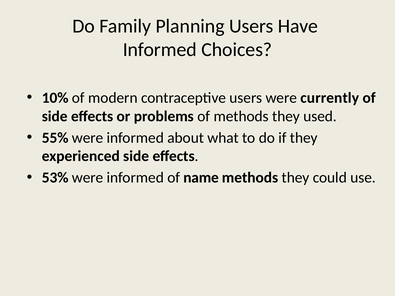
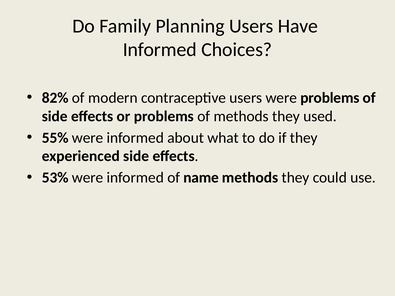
10%: 10% -> 82% (55, 98)
were currently: currently -> problems (330, 98)
